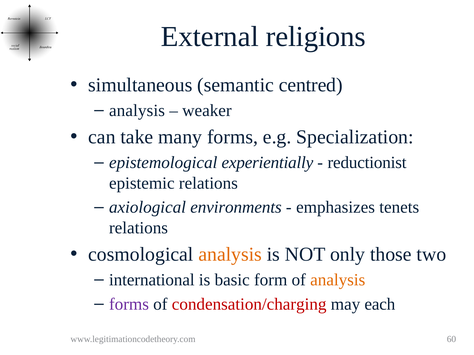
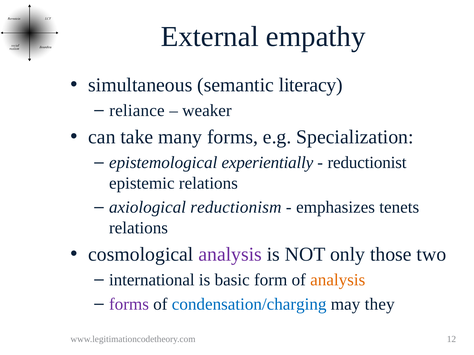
religions: religions -> empathy (316, 37)
centred: centred -> literacy (311, 85)
analysis: analysis -> reliance (137, 111)
environments: environments -> reductionism (236, 208)
analysis colour: orange -> purple (230, 255)
condensation/charging colour: red -> blue (249, 305)
each: each -> they (380, 305)
60: 60 -> 12 (451, 340)
